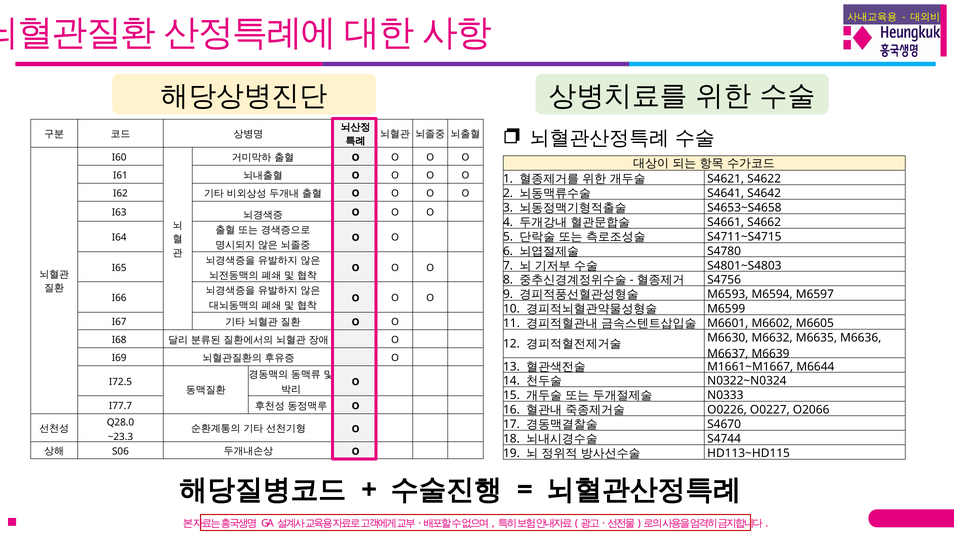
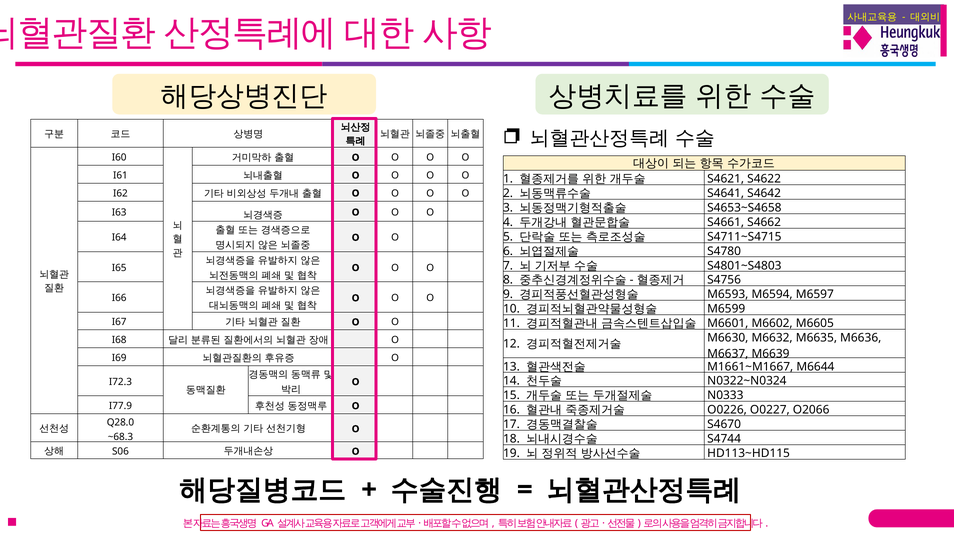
I72.5: I72.5 -> I72.3 (120, 382)
I77.7: I77.7 -> I77.9 (120, 406)
~23.3: ~23.3 -> ~68.3 (120, 438)
